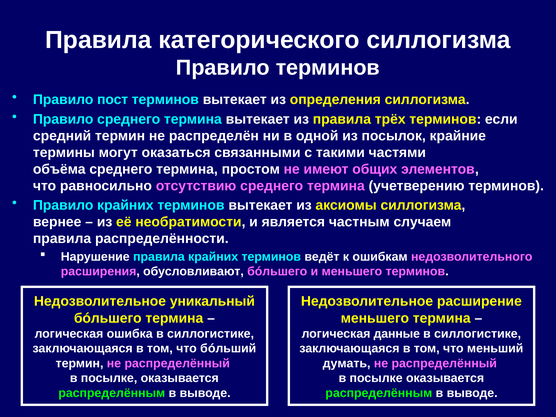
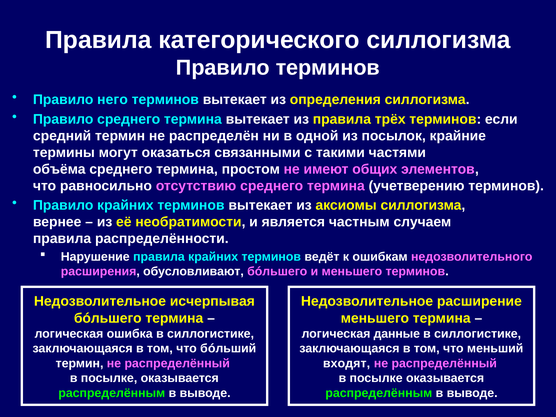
пост: пост -> него (113, 100)
уникальный: уникальный -> исчерпывая (212, 301)
думать: думать -> входят (347, 363)
